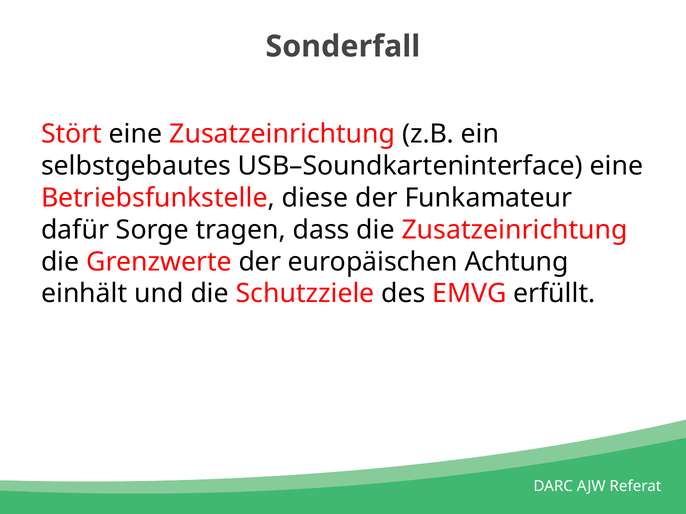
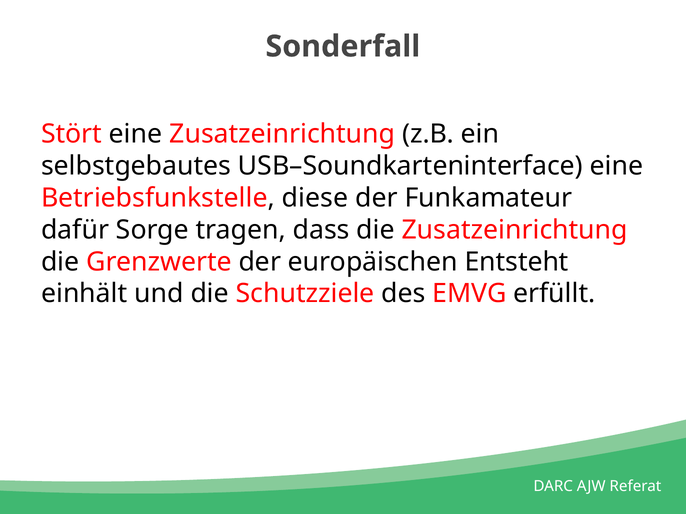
Achtung: Achtung -> Entsteht (517, 262)
